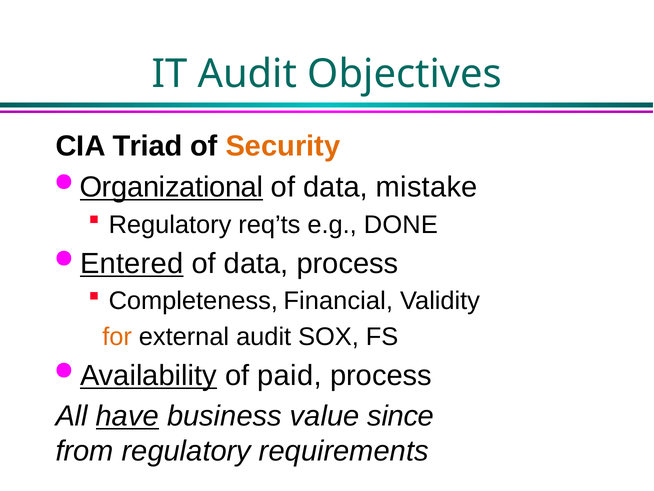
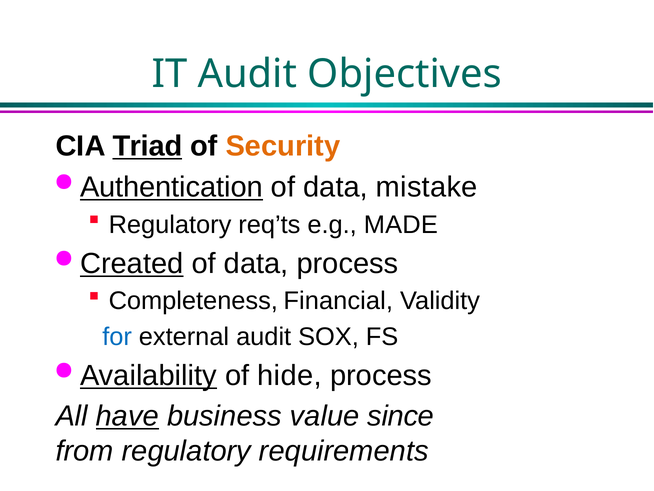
Triad underline: none -> present (147, 146)
Organizational: Organizational -> Authentication (171, 187)
DONE: DONE -> MADE (401, 224)
Entered: Entered -> Created (132, 263)
for colour: orange -> blue (117, 336)
paid: paid -> hide (290, 375)
